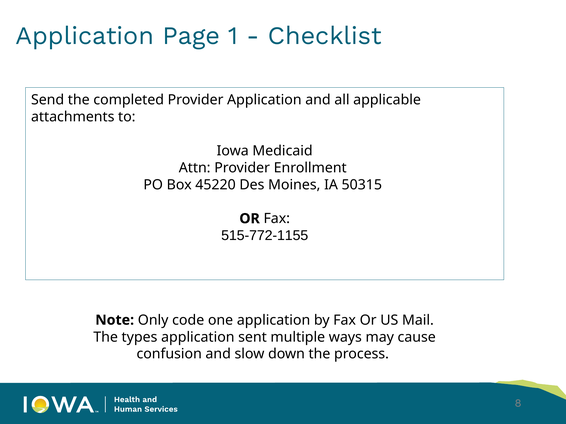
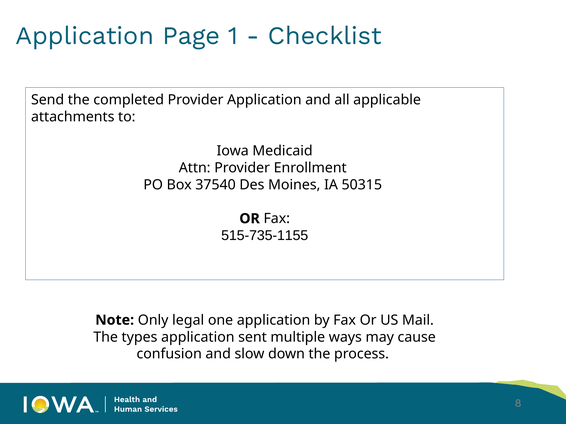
45220: 45220 -> 37540 (215, 185)
515-772-1155: 515-772-1155 -> 515-735-1155 (265, 236)
code: code -> legal (188, 320)
